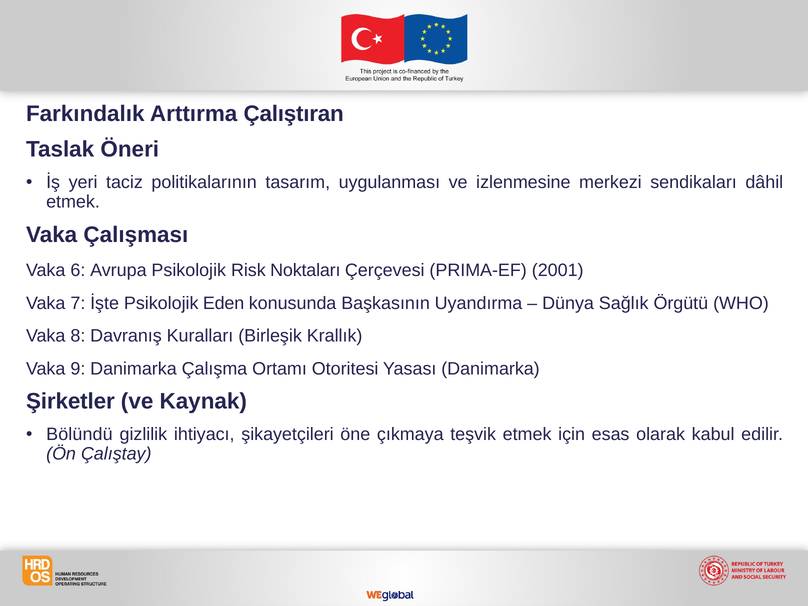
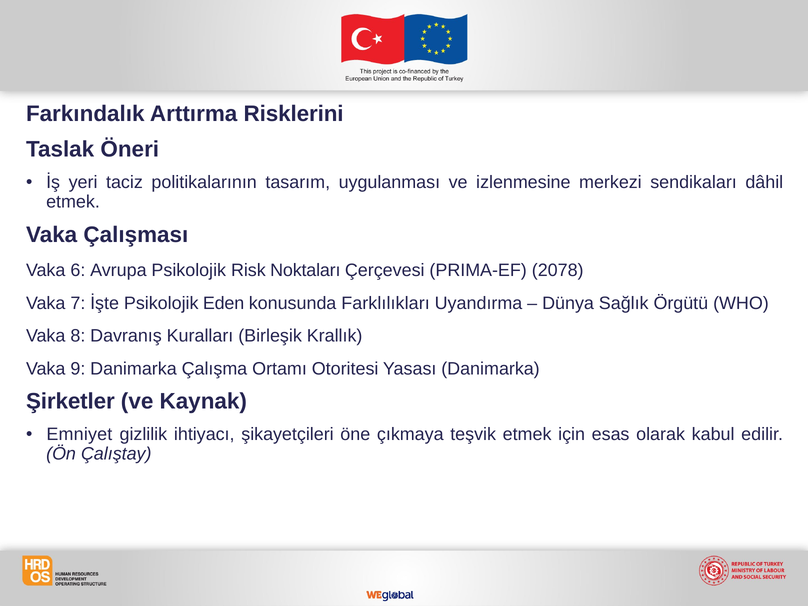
Çalıştıran: Çalıştıran -> Risklerini (294, 114)
2001: 2001 -> 2078 (558, 270)
Başkasının: Başkasının -> Farklılıkları (386, 303)
Bölündü: Bölündü -> Emniyet (79, 434)
